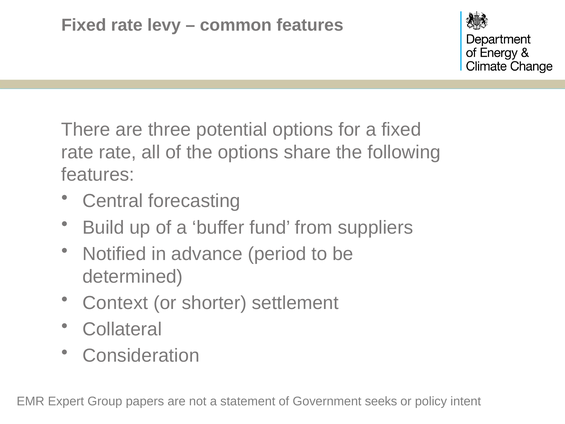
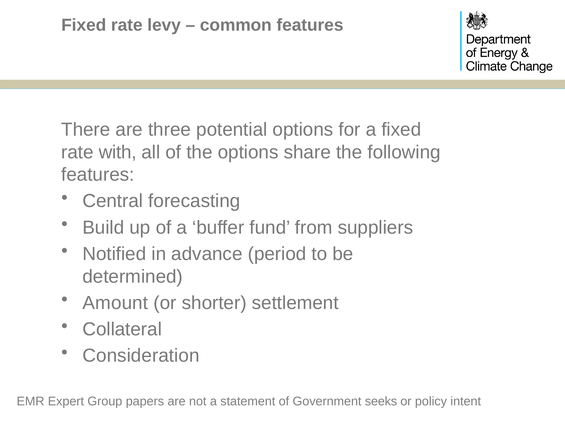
rate rate: rate -> with (118, 152)
Context: Context -> Amount (115, 303)
